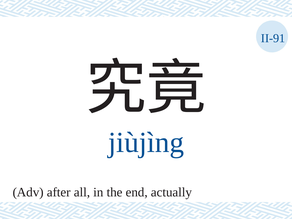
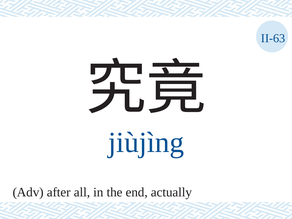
II-91: II-91 -> II-63 (273, 38)
